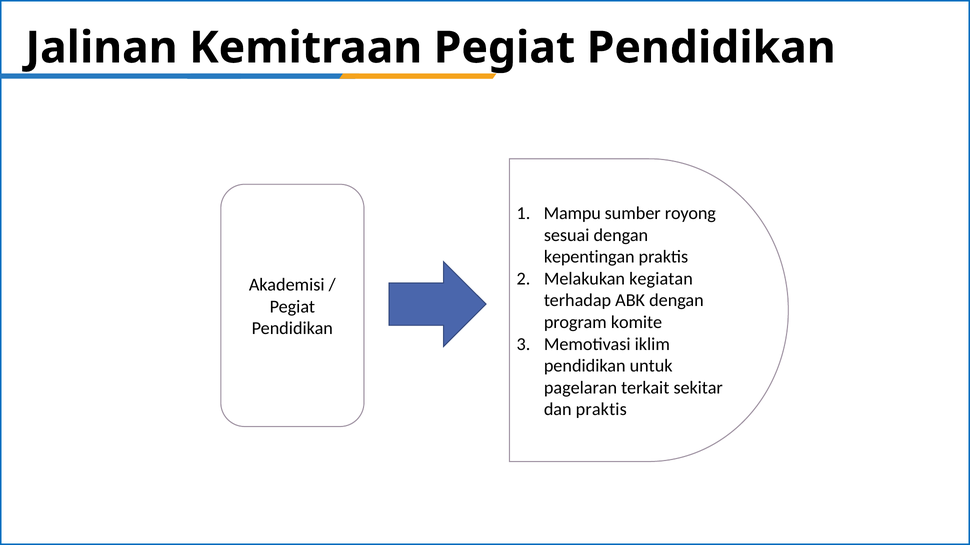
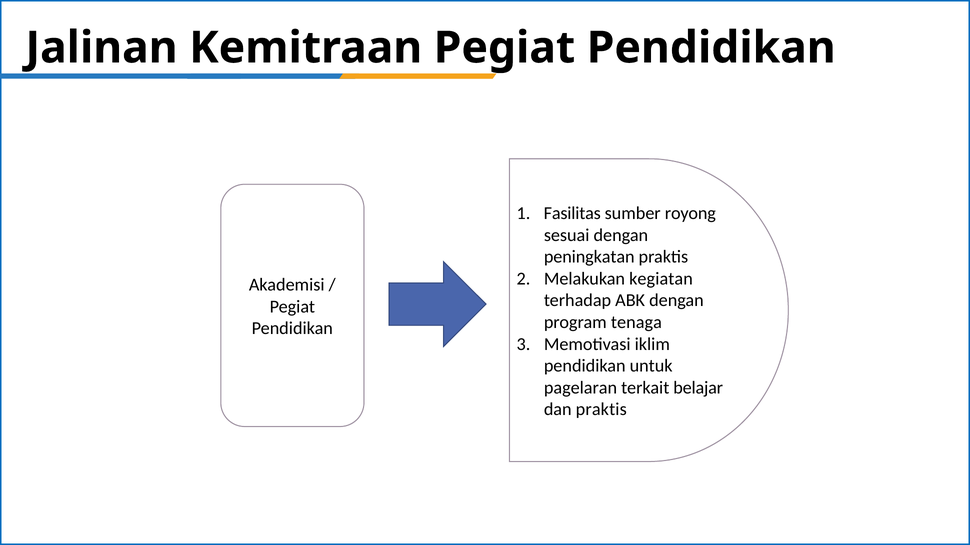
Mampu: Mampu -> Fasilitas (572, 214)
kepentingan: kepentingan -> peningkatan (589, 257)
komite: komite -> tenaga (636, 323)
sekitar: sekitar -> belajar (698, 388)
